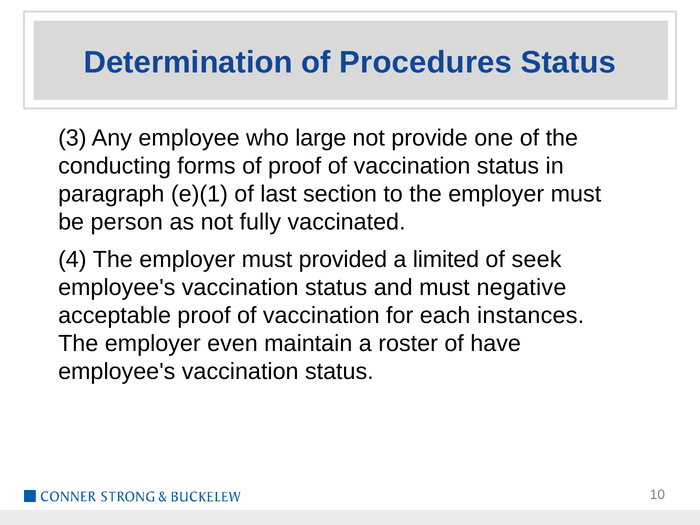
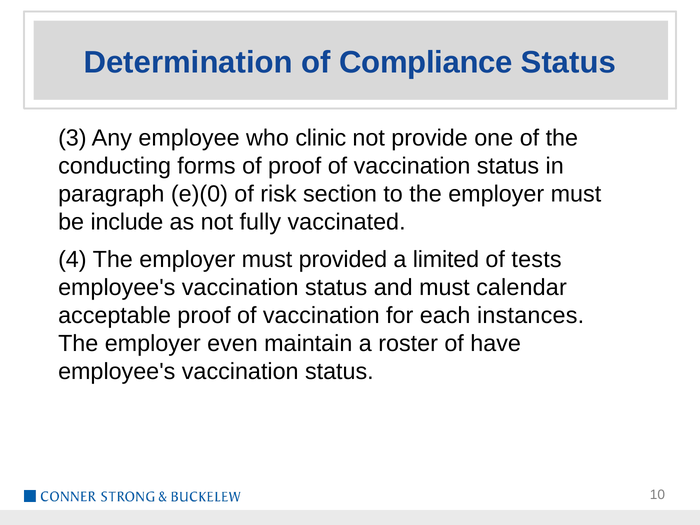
Procedures: Procedures -> Compliance (426, 62)
large: large -> clinic (321, 138)
e)(1: e)(1 -> e)(0 (199, 194)
last: last -> risk (278, 194)
person: person -> include (127, 222)
seek: seek -> tests (537, 260)
negative: negative -> calendar (521, 288)
